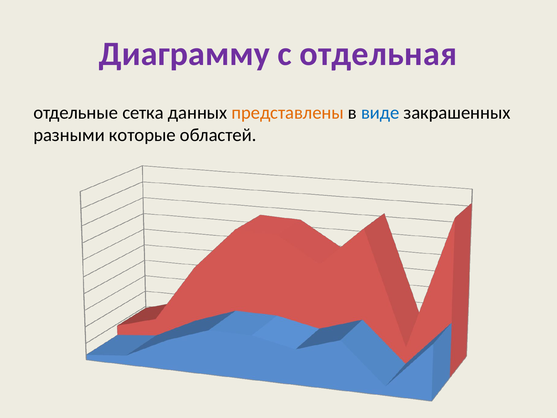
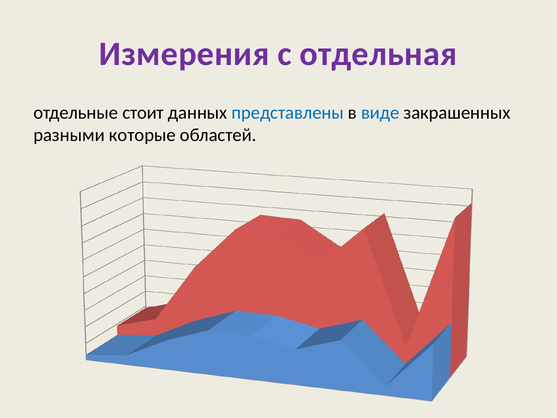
Диаграмму: Диаграмму -> Измерения (184, 54)
сетка: сетка -> стоит (143, 113)
представлены colour: orange -> blue (288, 113)
